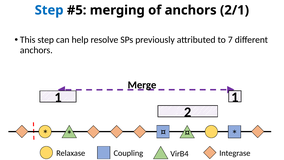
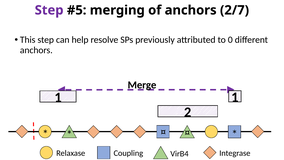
Step colour: blue -> purple (49, 10)
2/1: 2/1 -> 2/7 (235, 10)
7: 7 -> 0 (230, 40)
